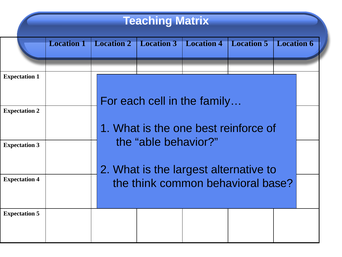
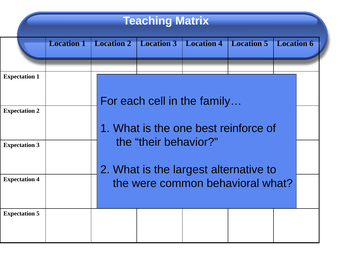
able: able -> their (148, 142)
think: think -> were (144, 183)
behavioral base: base -> what (278, 183)
